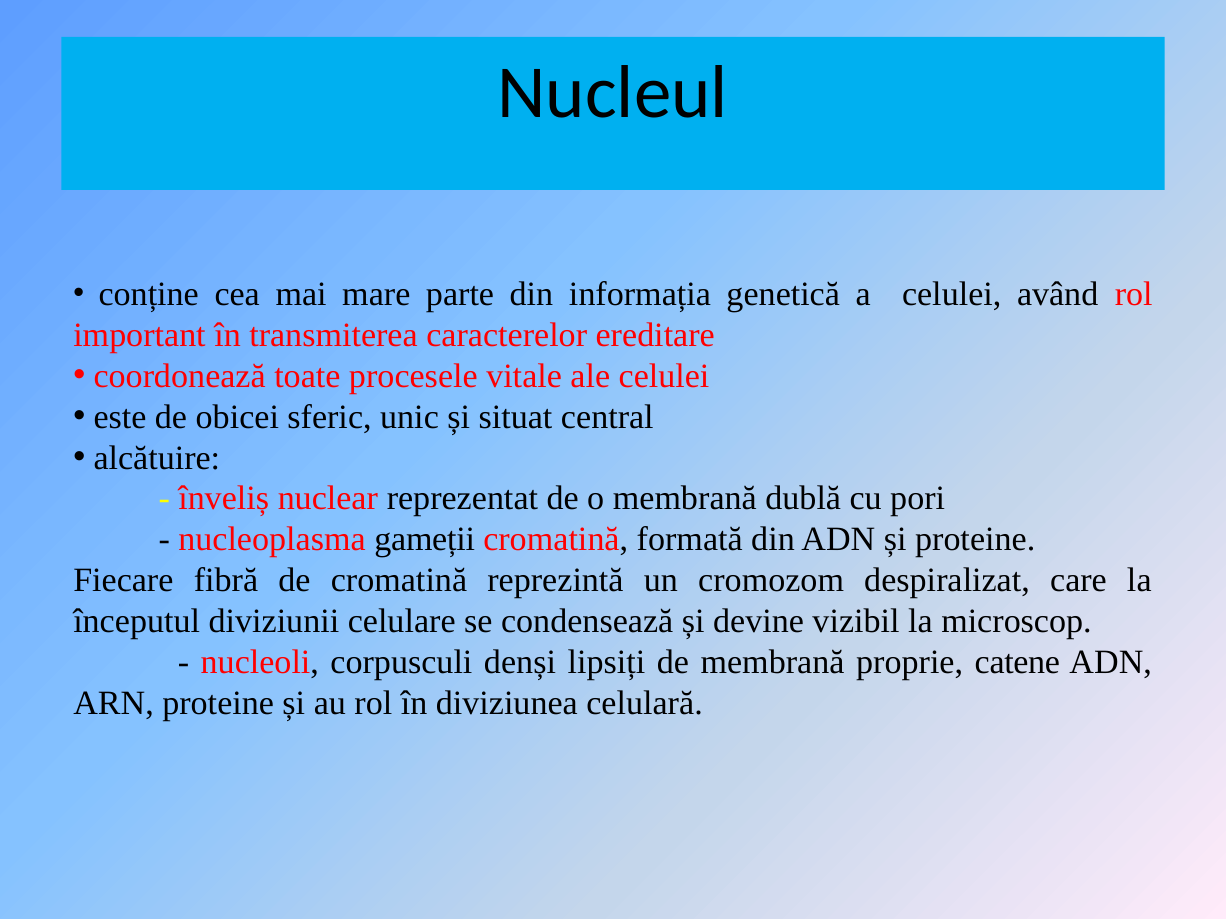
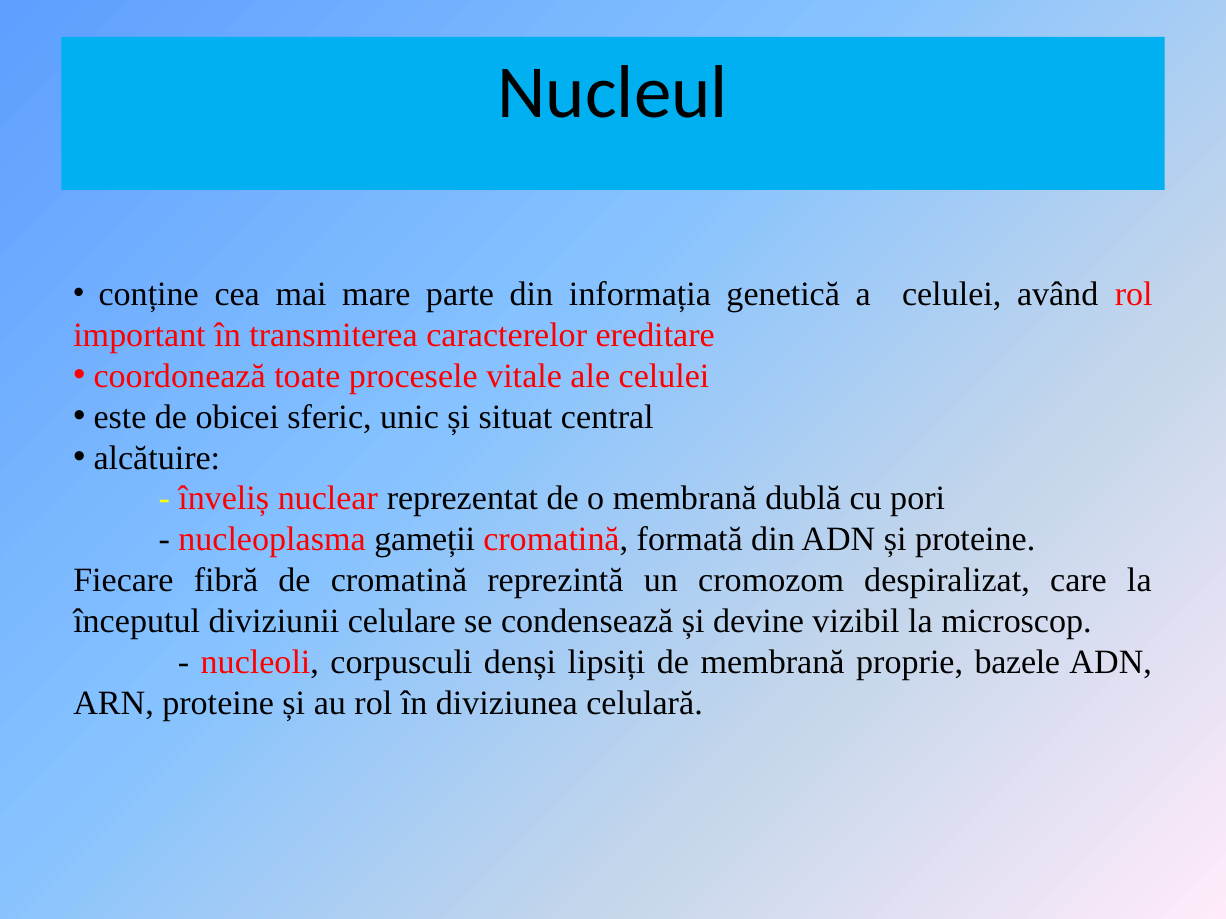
catene: catene -> bazele (1017, 662)
